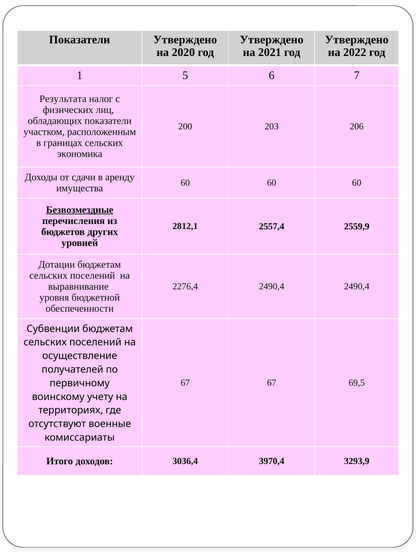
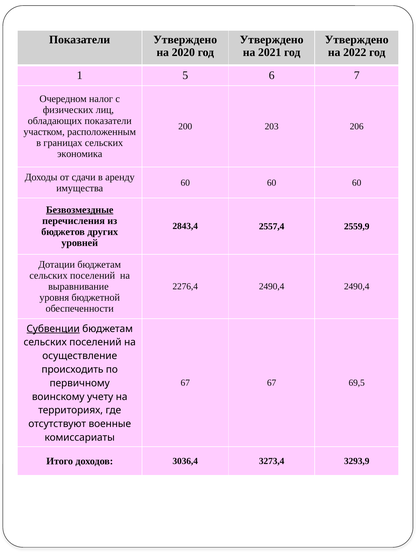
Результата: Результата -> Очередном (63, 99)
2812,1: 2812,1 -> 2843,4 (185, 226)
Субвенции underline: none -> present (53, 329)
получателей: получателей -> происходить (72, 369)
3970,4: 3970,4 -> 3273,4 (272, 461)
